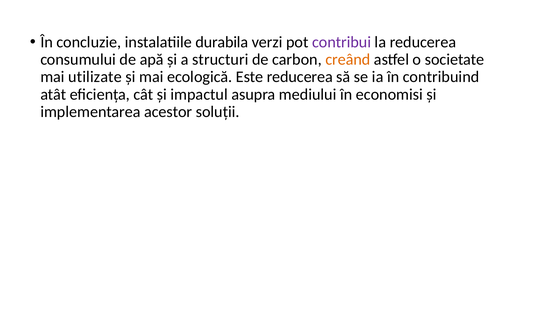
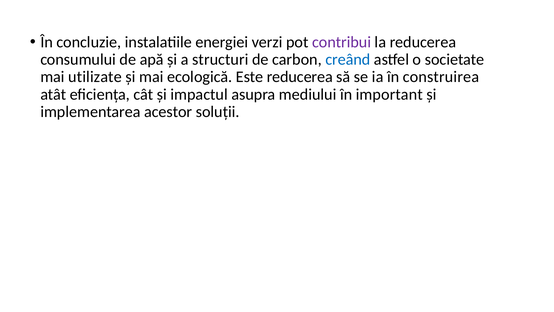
durabila: durabila -> energiei (222, 42)
creând colour: orange -> blue (348, 59)
contribuind: contribuind -> construirea (441, 77)
economisi: economisi -> important (389, 94)
